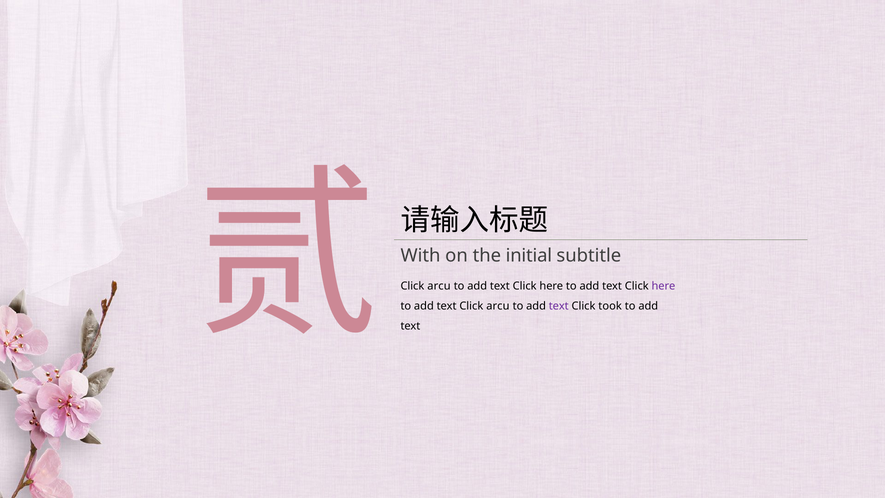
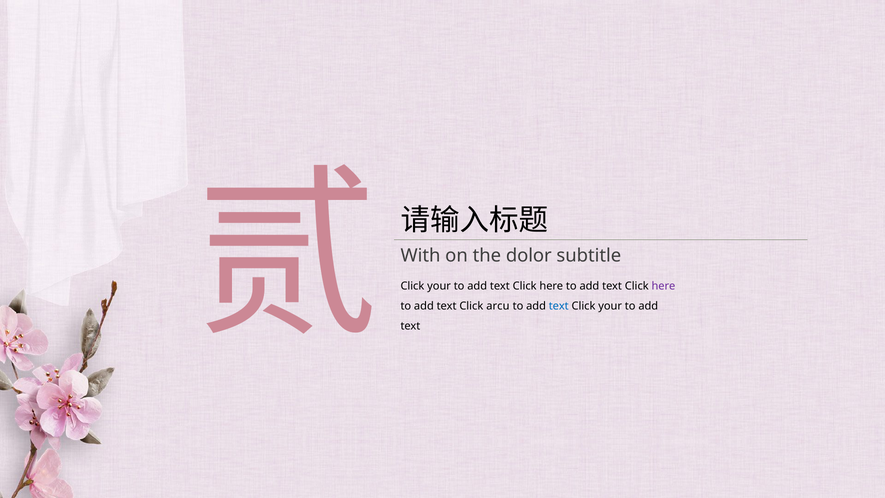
initial: initial -> dolor (529, 255)
arcu: arcu -> your (439, 286)
text colour: purple -> blue (559, 306)
took: took -> your (610, 306)
